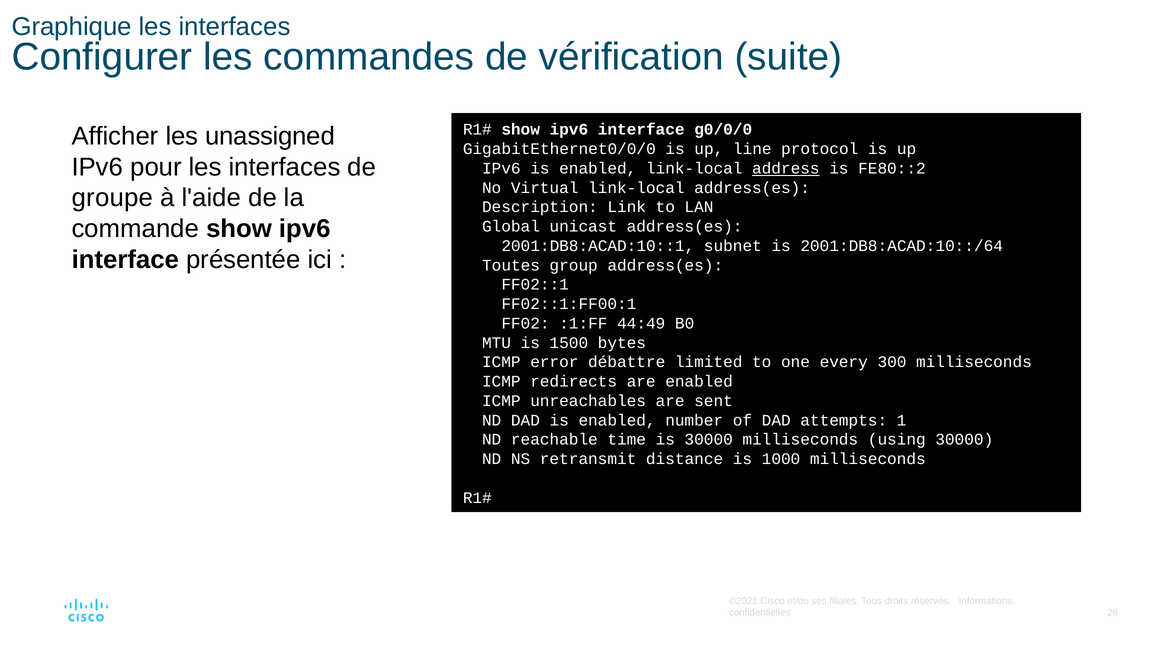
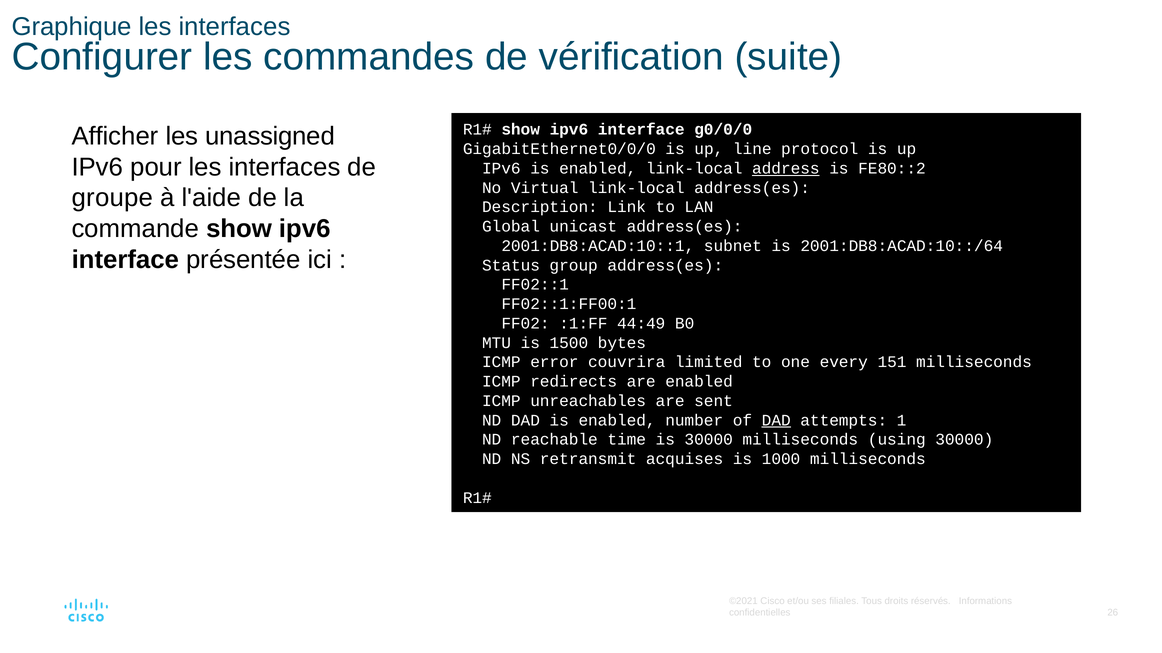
Toutes: Toutes -> Status (511, 265)
débattre: débattre -> couvrira (627, 362)
300: 300 -> 151 (892, 362)
DAD underline: none -> present (776, 421)
distance: distance -> acquises (685, 459)
